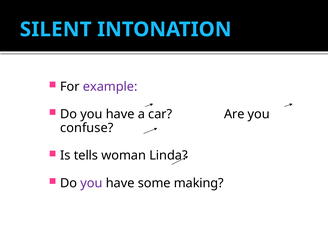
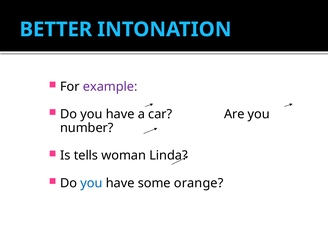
SILENT: SILENT -> BETTER (56, 29)
confuse: confuse -> number (87, 128)
you colour: purple -> blue (91, 183)
making: making -> orange (199, 183)
